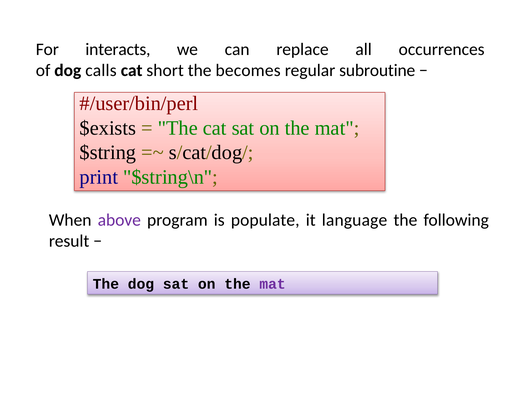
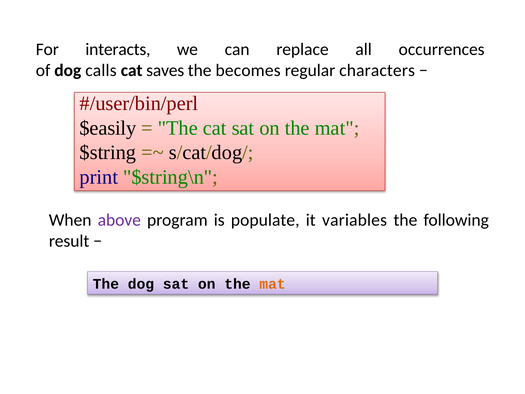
short: short -> saves (165, 70)
subroutine: subroutine -> characters (377, 70)
$exists: $exists -> $easily (108, 128)
language: language -> variables (355, 220)
mat colour: purple -> orange (273, 284)
